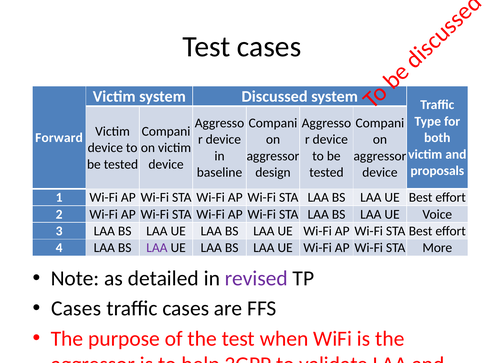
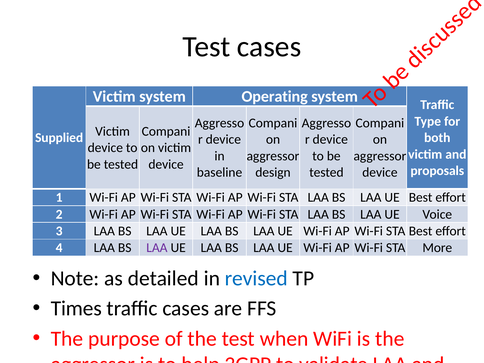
Discussed: Discussed -> Operating (275, 96)
Forward: Forward -> Supplied (59, 138)
revised colour: purple -> blue (256, 278)
Cases: Cases -> Times (76, 308)
